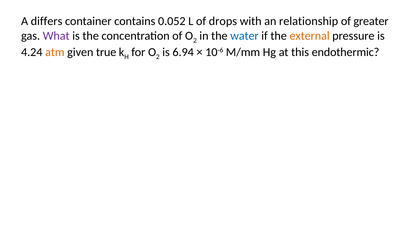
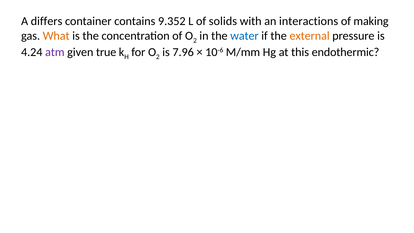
0.052: 0.052 -> 9.352 (172, 21)
drops: drops -> solids (223, 21)
relationship: relationship -> interactions (309, 21)
greater: greater -> making (371, 21)
What colour: purple -> orange (56, 36)
atm colour: orange -> purple (55, 52)
6.94: 6.94 -> 7.96 (183, 52)
